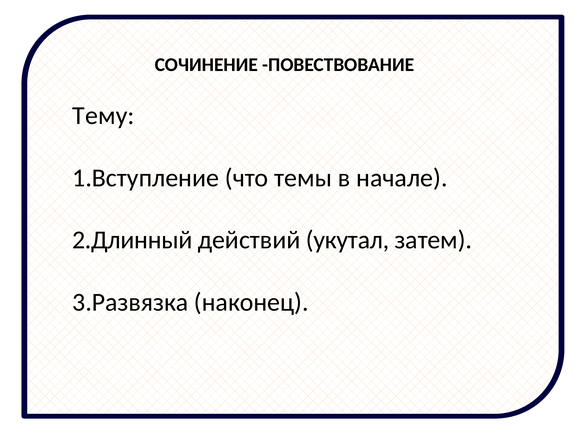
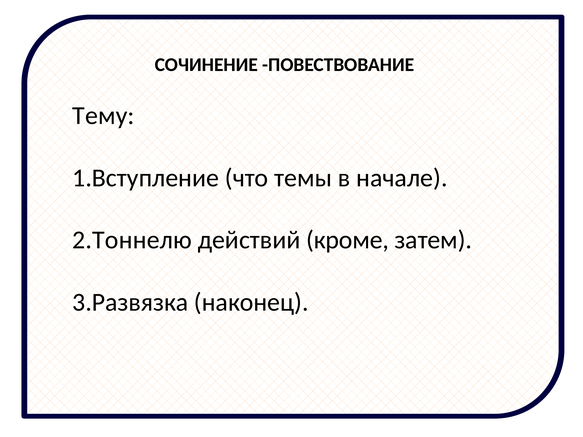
2.Длинный: 2.Длинный -> 2.Тоннелю (132, 240)
укутал: укутал -> кроме (348, 240)
